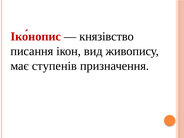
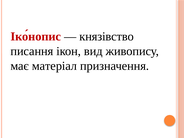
ступенів: ступенів -> матеріал (54, 66)
